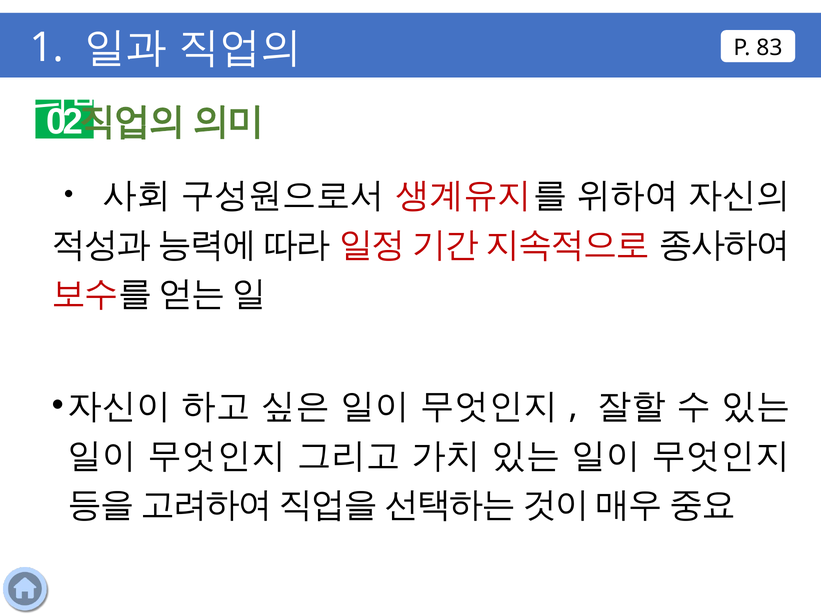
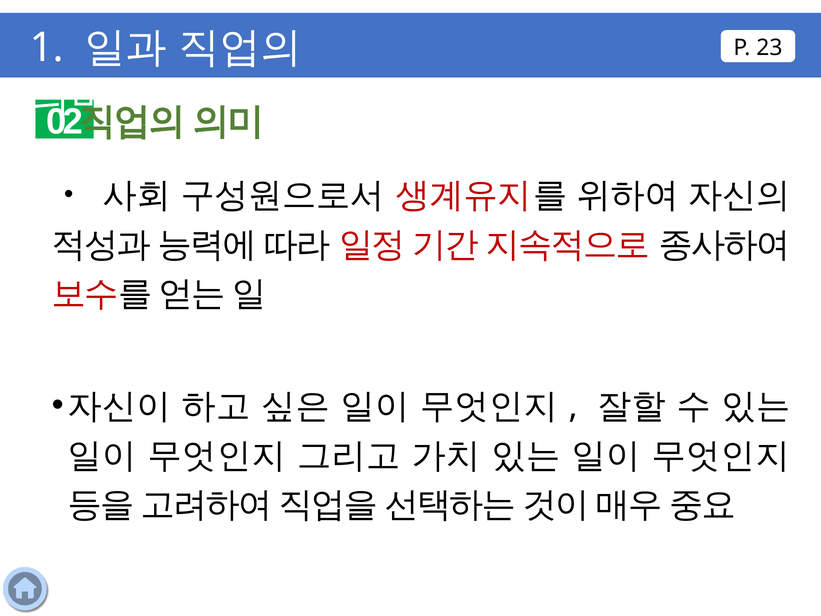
83: 83 -> 23 (769, 48)
